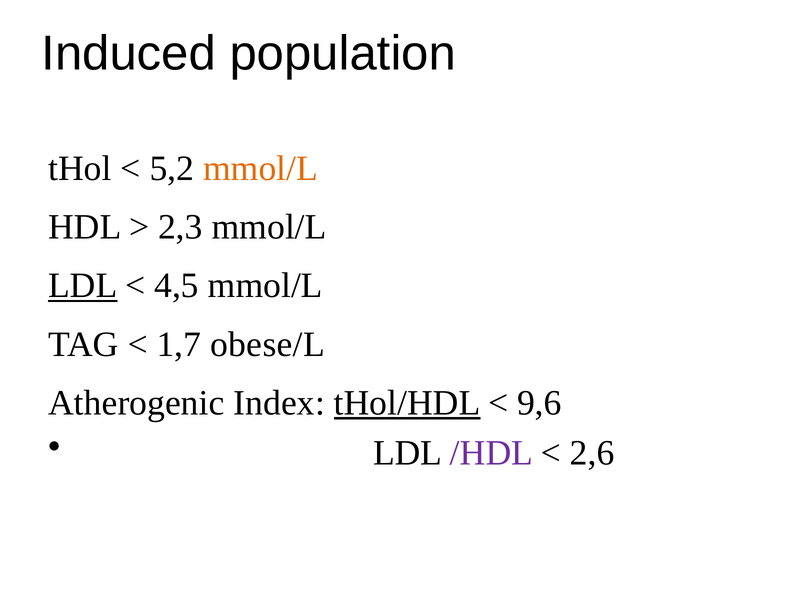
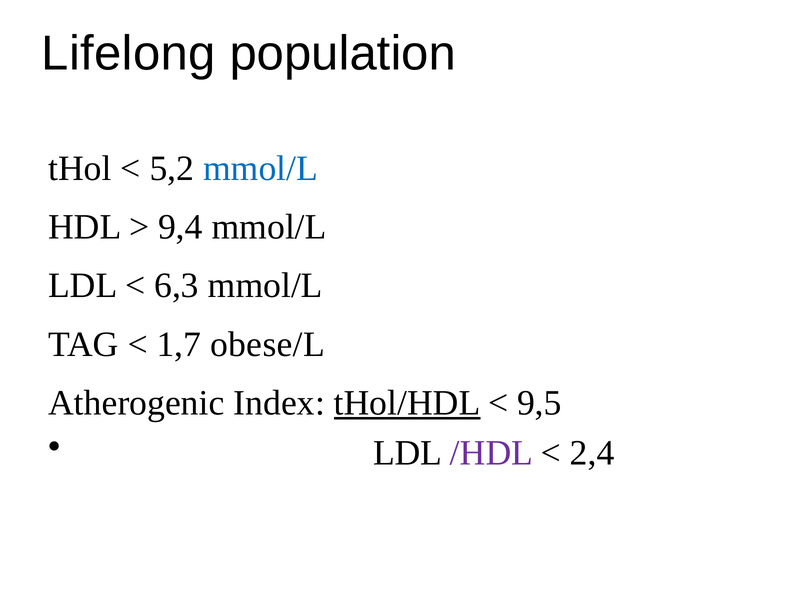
Induced: Induced -> Lifelong (129, 54)
mmol/L colour: orange -> blue (261, 168)
2,3: 2,3 -> 9,4 (180, 227)
LDL underline: present -> none (83, 286)
4,5: 4,5 -> 6,3 (177, 286)
9,6: 9,6 -> 9,5 (539, 403)
2,6: 2,6 -> 2,4 (592, 453)
